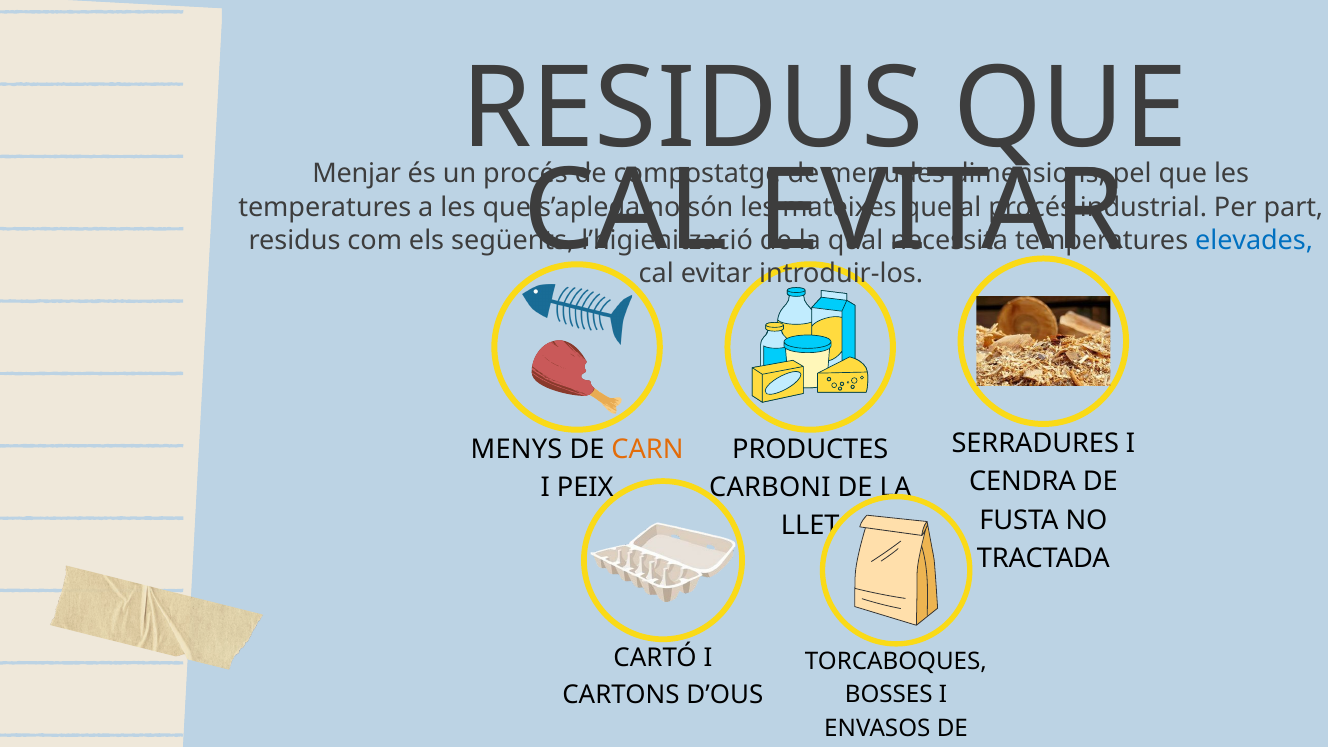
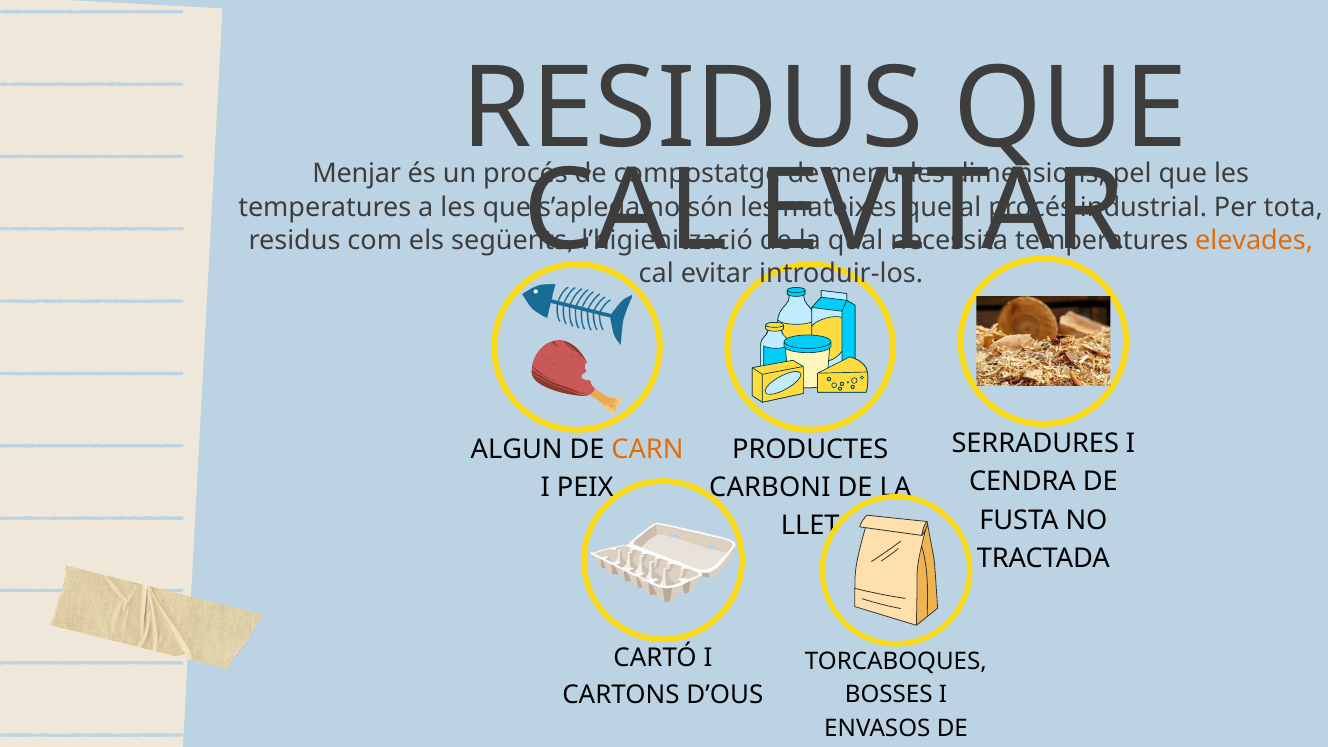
part: part -> tota (1293, 207)
elevades colour: blue -> orange (1254, 240)
MENYS: MENYS -> ALGUN (517, 450)
